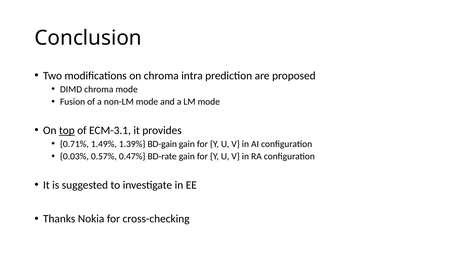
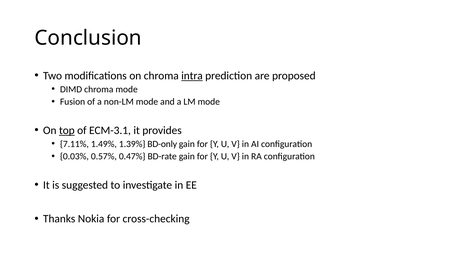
intra underline: none -> present (192, 76)
0.71%: 0.71% -> 7.11% (74, 144)
BD-gain: BD-gain -> BD-only (162, 144)
